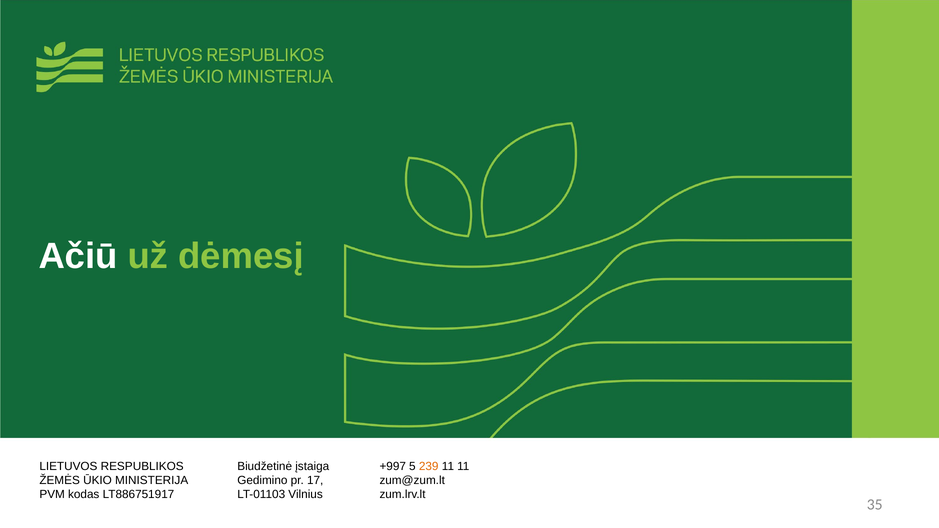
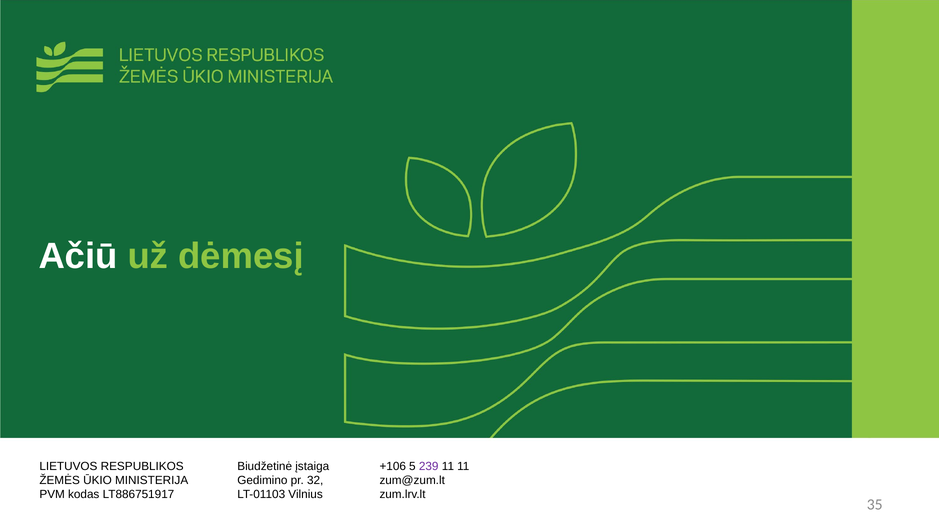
+997: +997 -> +106 (393, 467)
239 colour: orange -> purple (429, 467)
17: 17 -> 32 (315, 481)
